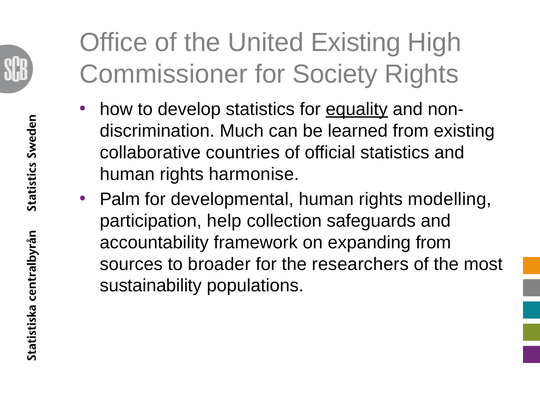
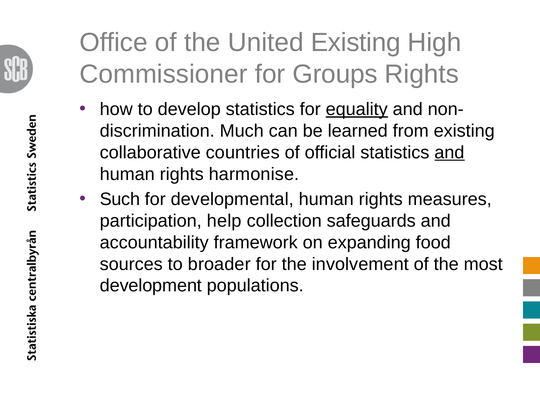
Society: Society -> Groups (335, 74)
and underline: none -> present (450, 152)
Palm: Palm -> Such (120, 199)
modelling: modelling -> measures (450, 199)
expanding from: from -> food (433, 242)
researchers: researchers -> involvement (360, 264)
sustainability: sustainability -> development (151, 286)
